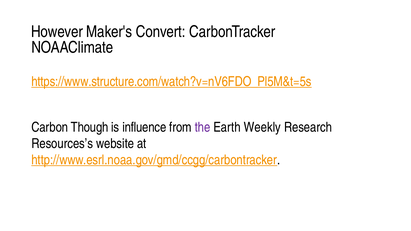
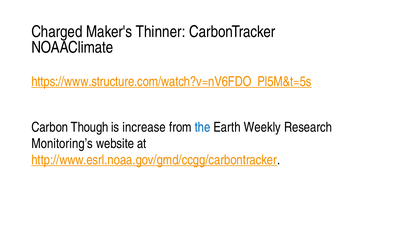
However: However -> Charged (57, 32)
Convert: Convert -> Thinner (161, 32)
influence: influence -> increase (144, 127)
the colour: purple -> blue (203, 127)
Resources’s: Resources’s -> Monitoring’s (62, 144)
